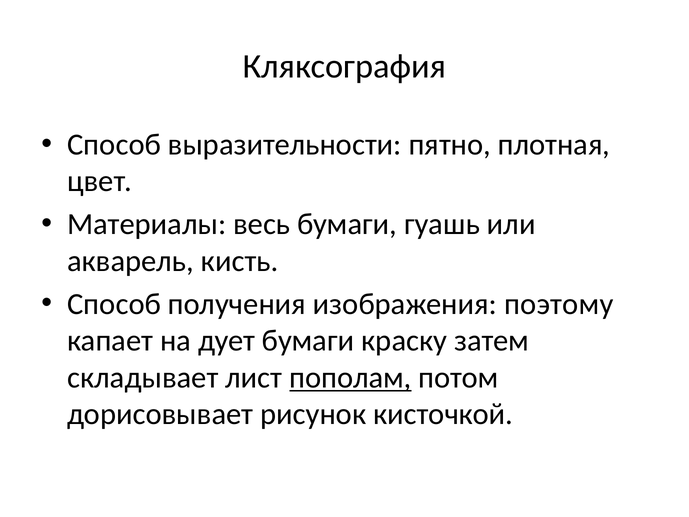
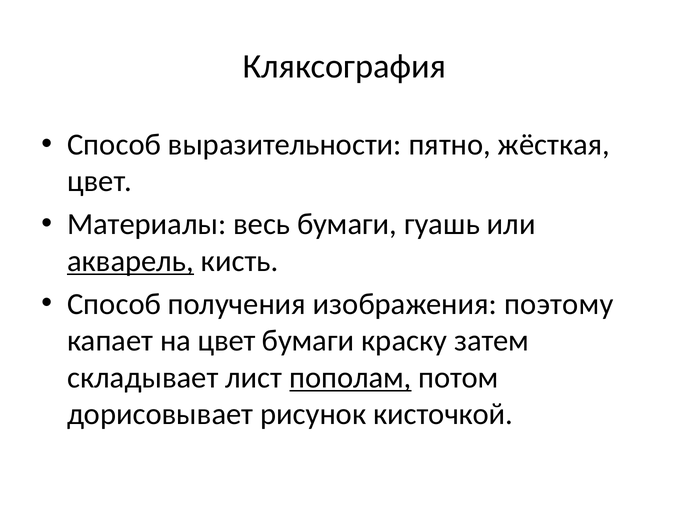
плотная: плотная -> жёсткая (554, 145)
акварель underline: none -> present (131, 261)
на дует: дует -> цвет (227, 341)
